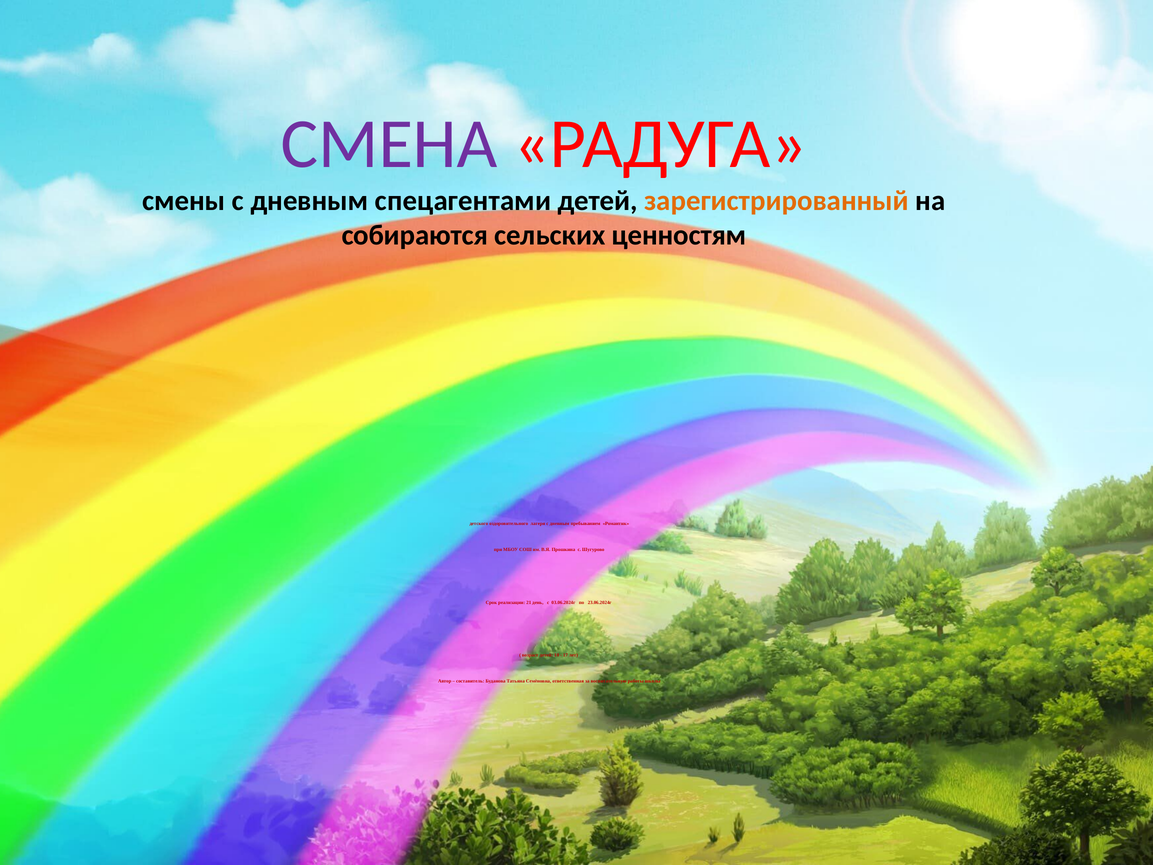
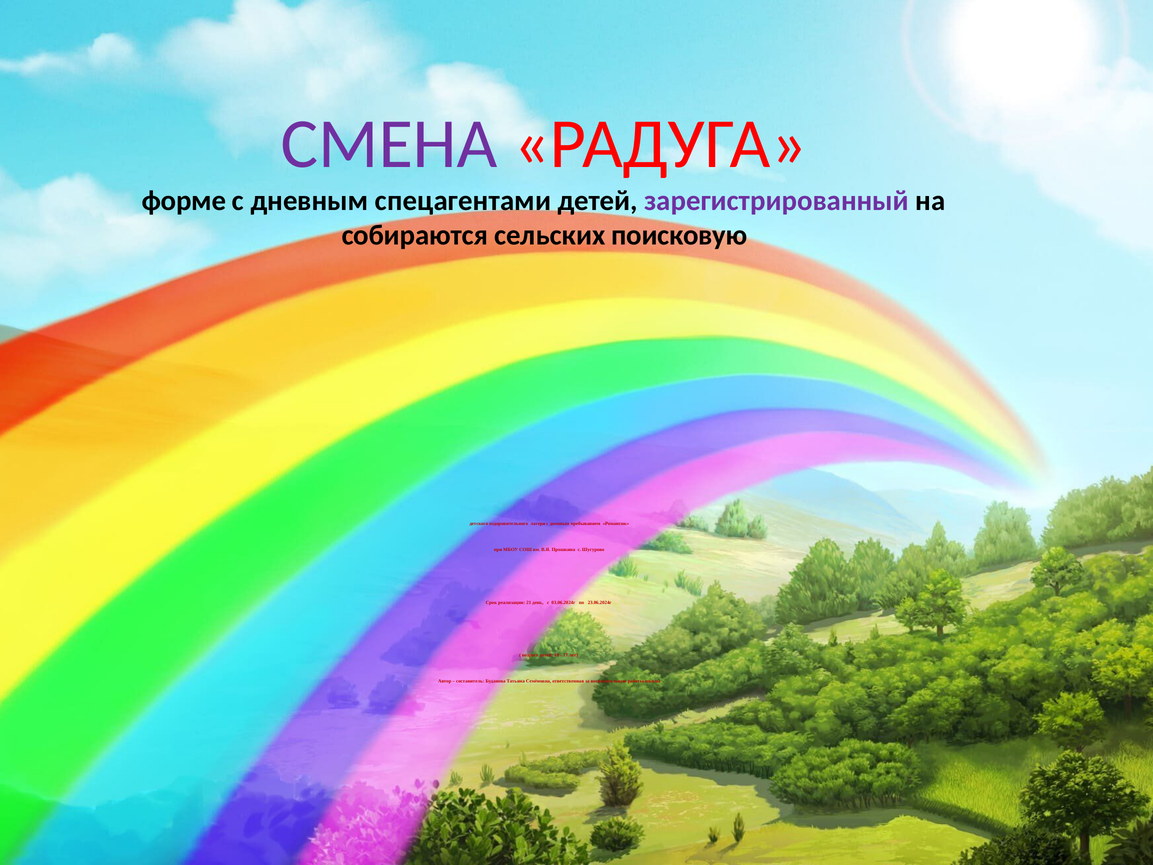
смены: смены -> форме (184, 201)
зарегистрированный colour: orange -> purple (777, 201)
ценностям: ценностям -> поисковую (679, 235)
